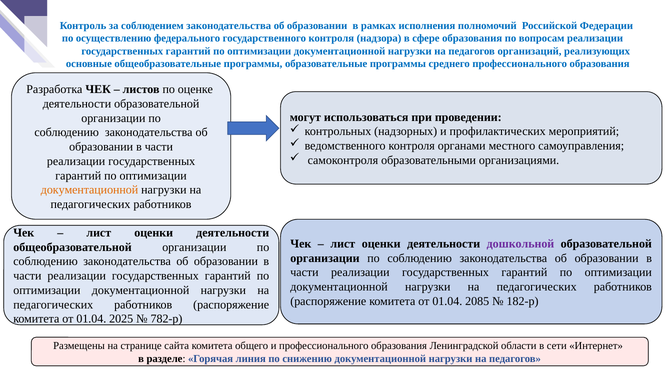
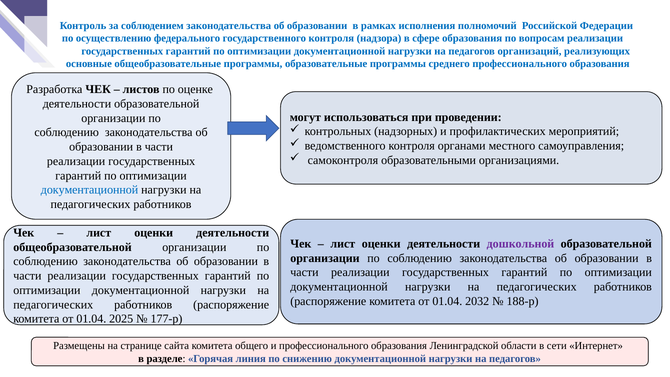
документационной colour: orange -> blue (90, 190)
2085: 2085 -> 2032 (477, 301)
182-р: 182-р -> 188-р (523, 301)
782-р: 782-р -> 177-р (166, 319)
